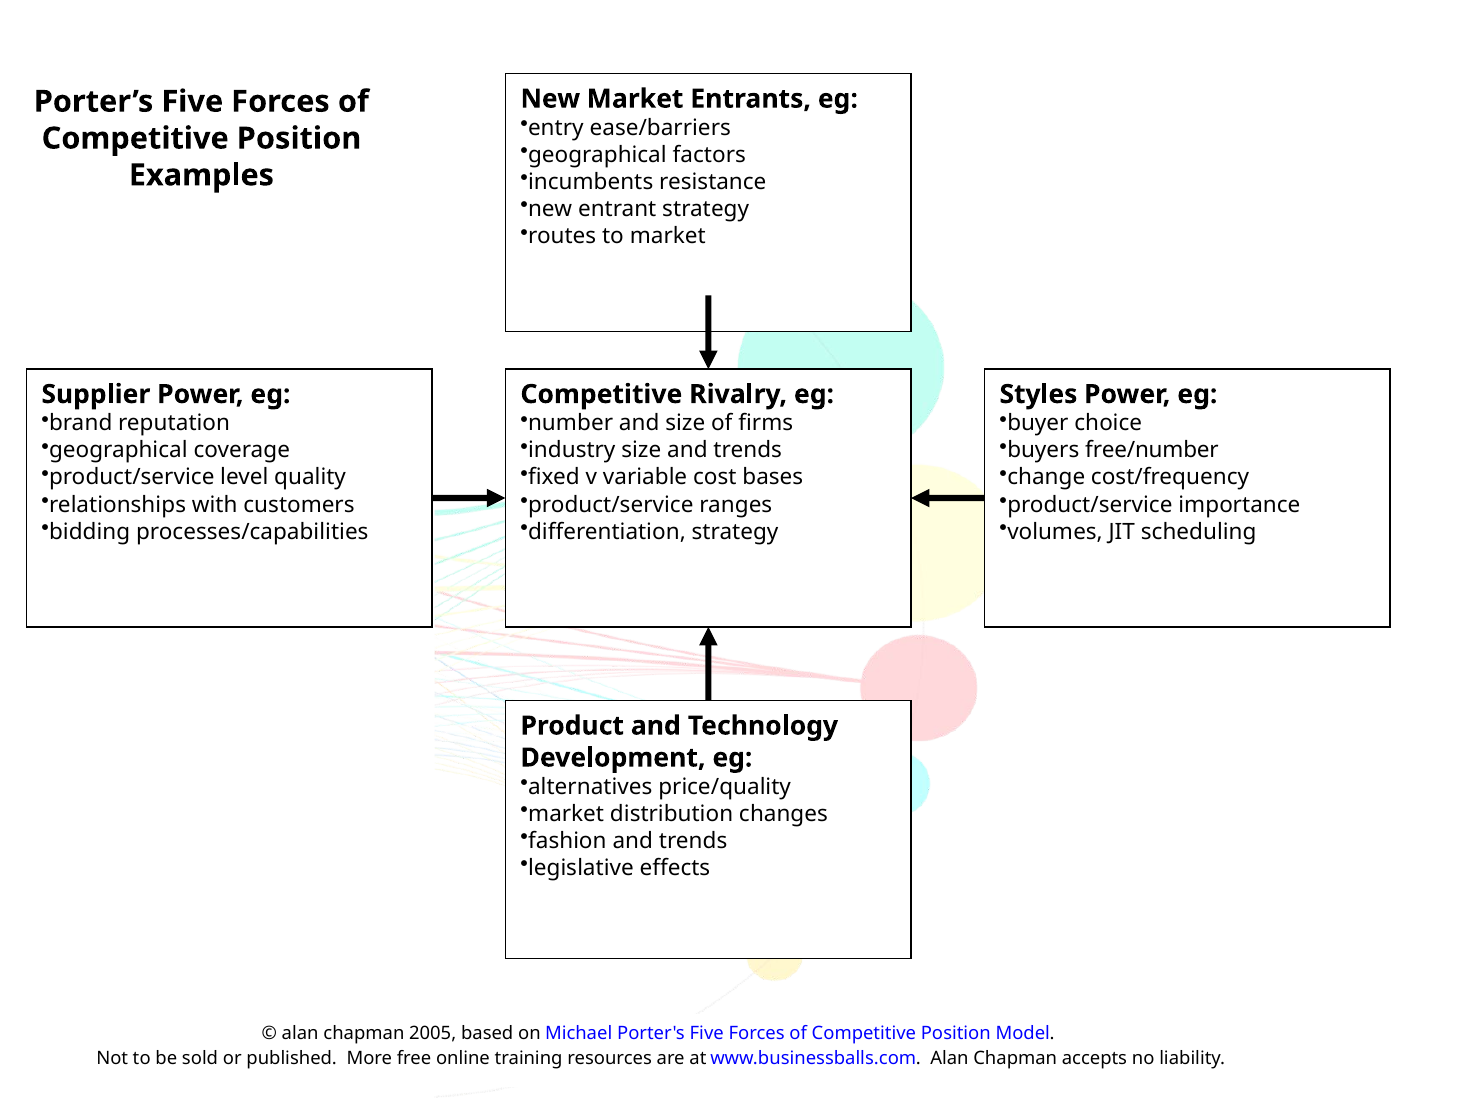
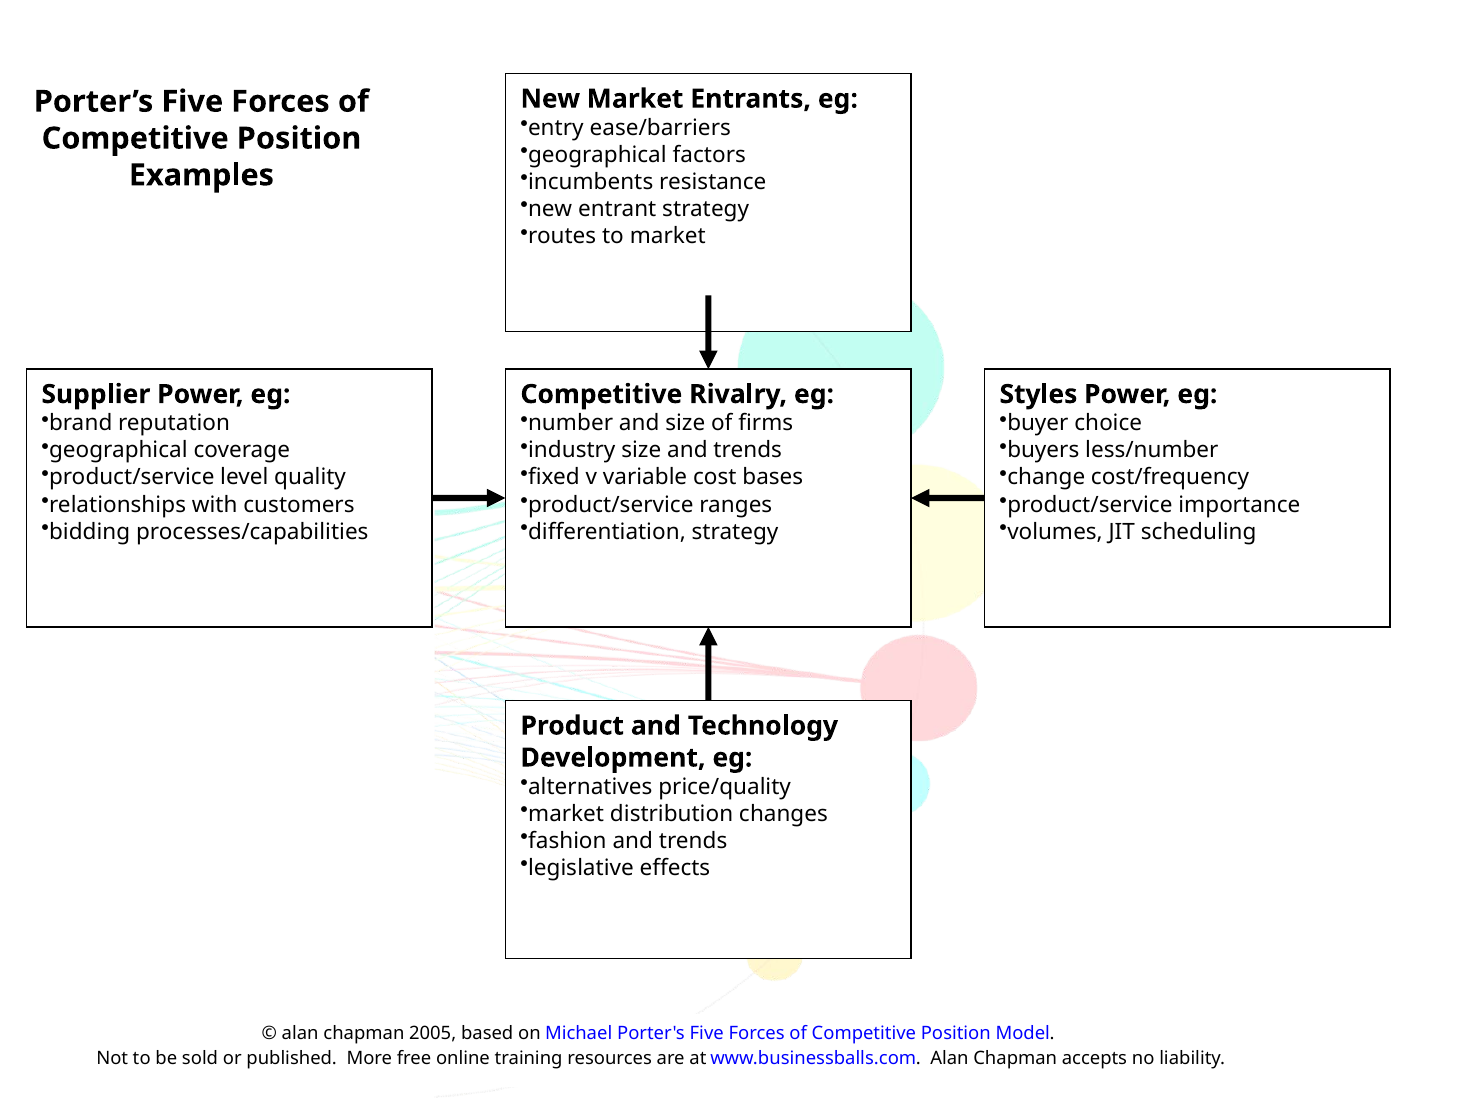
free/number: free/number -> less/number (1152, 451)
